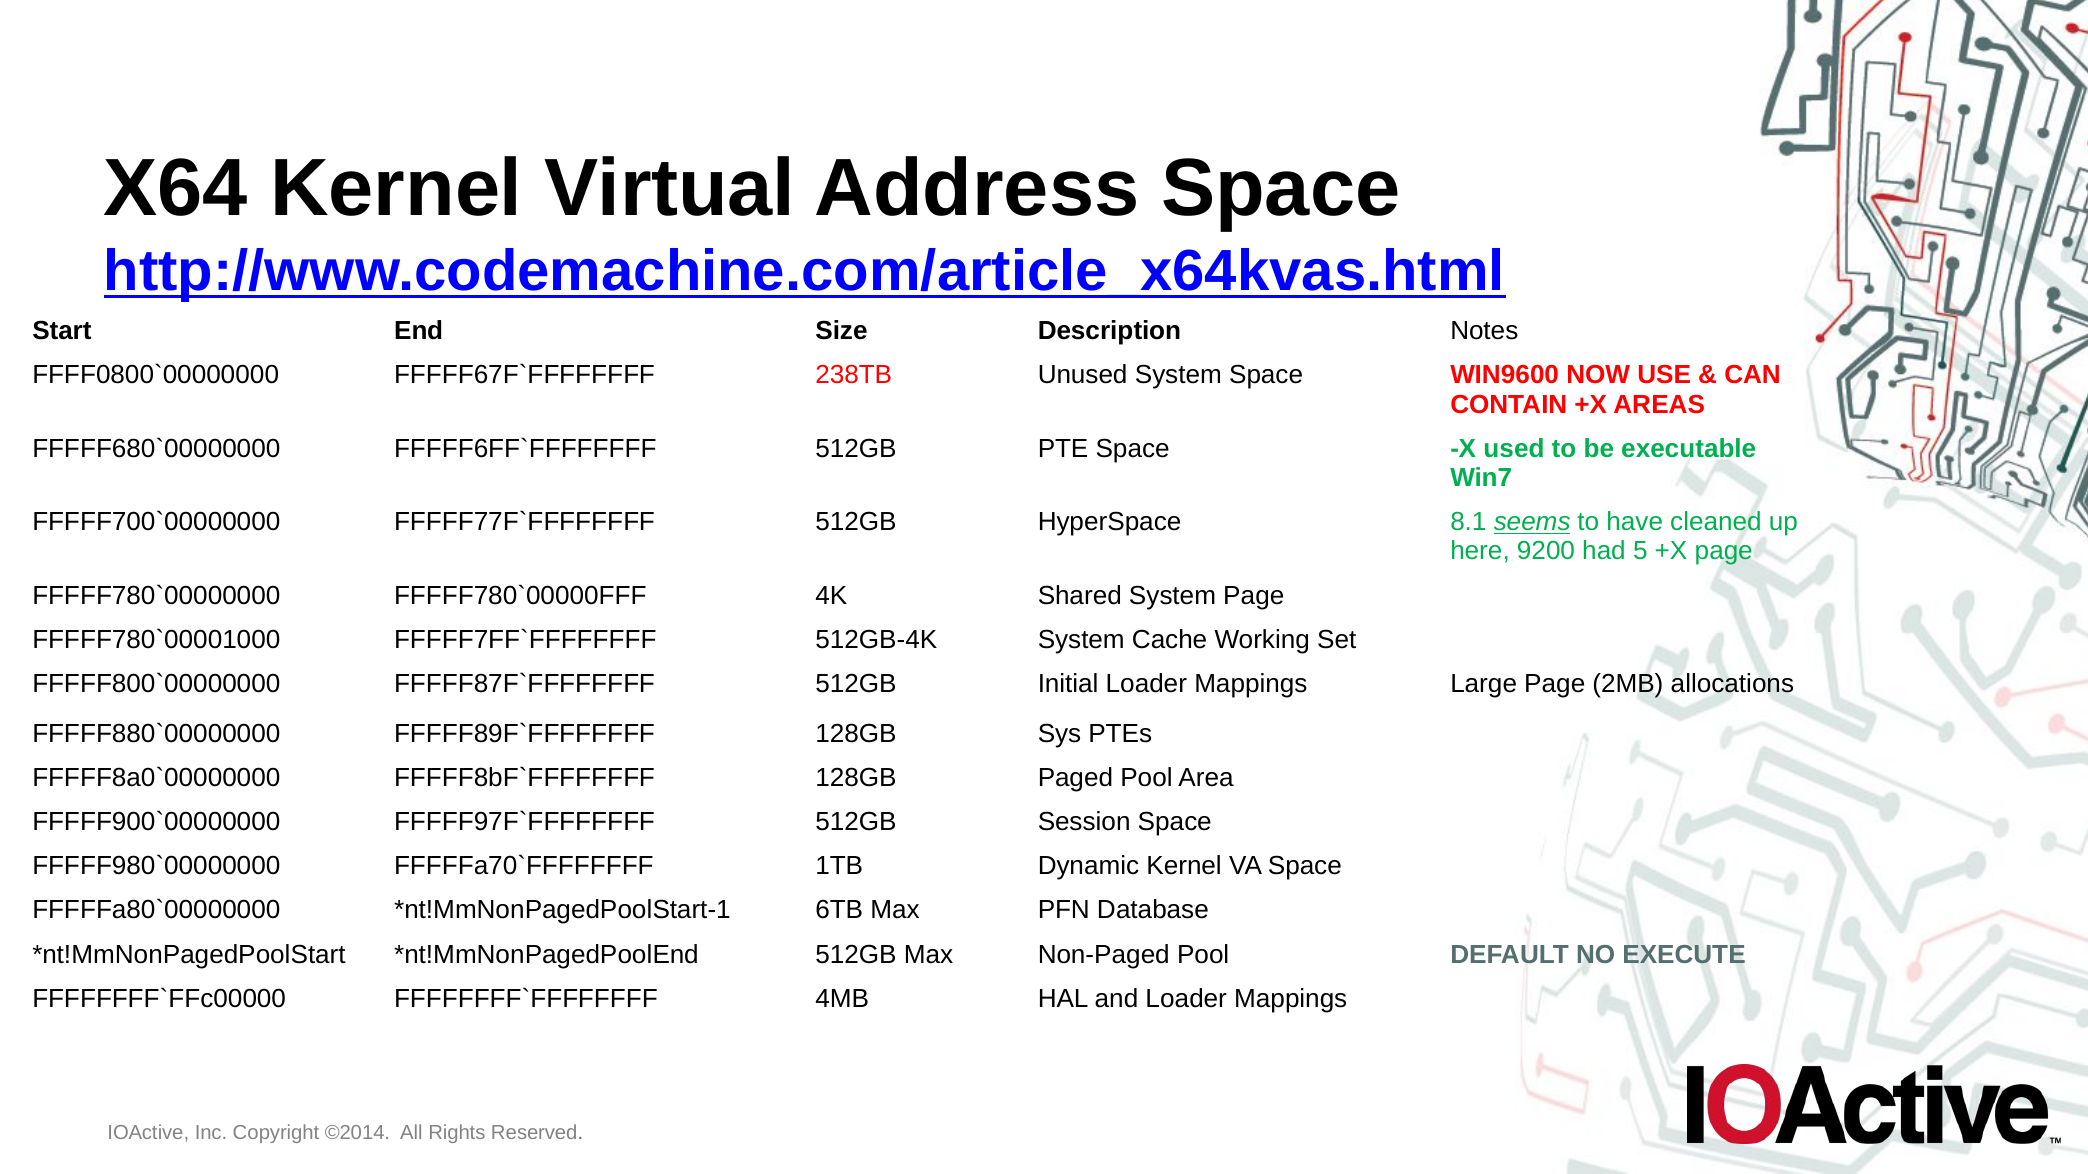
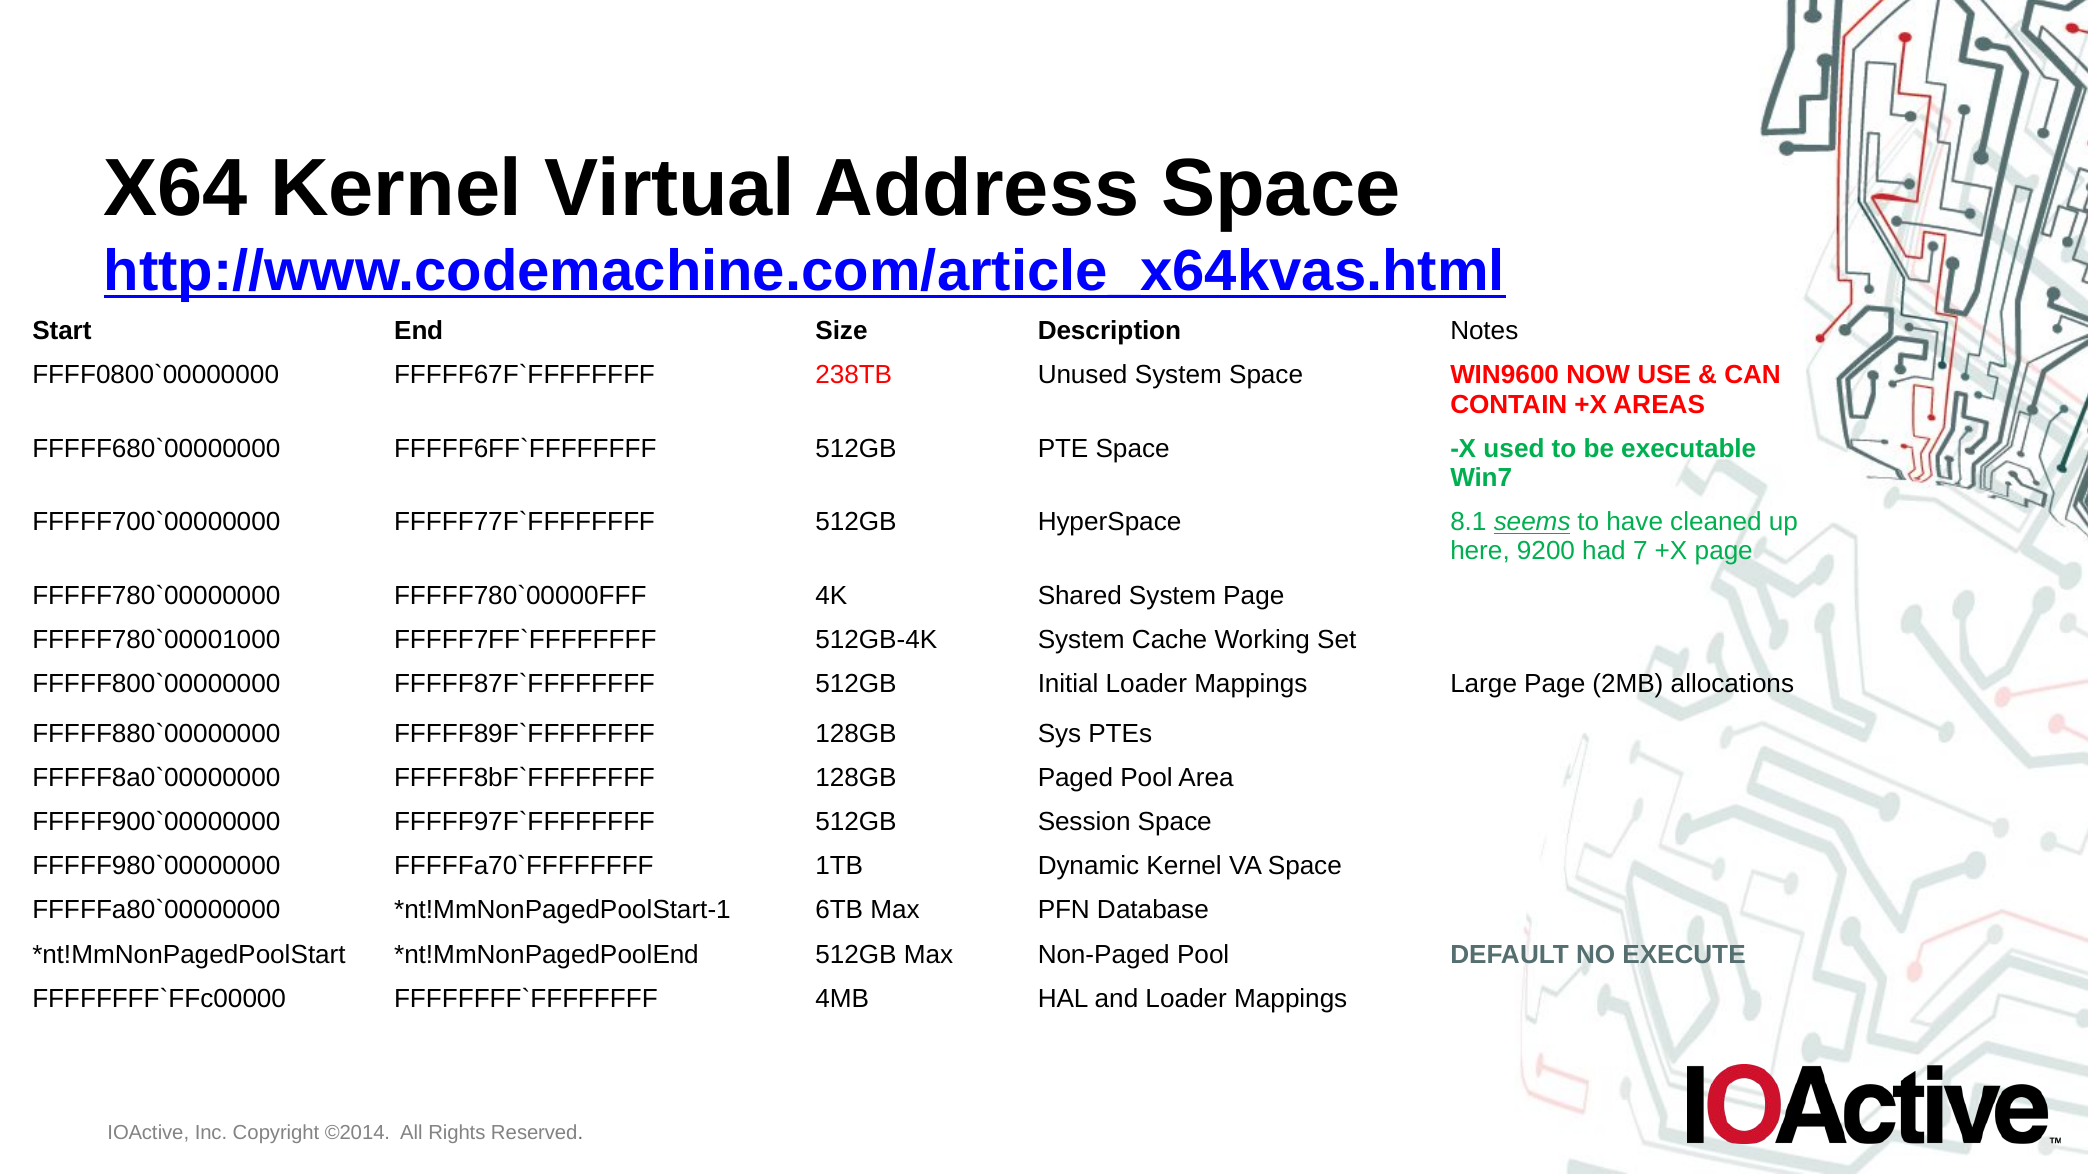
5: 5 -> 7 (1640, 552)
